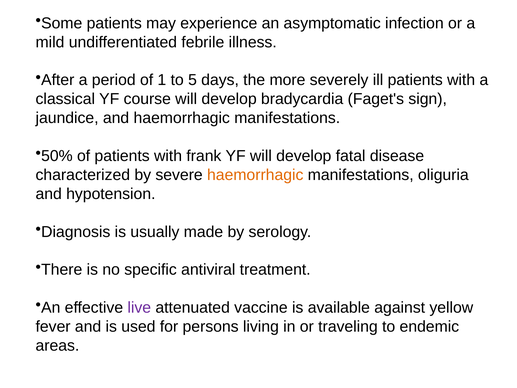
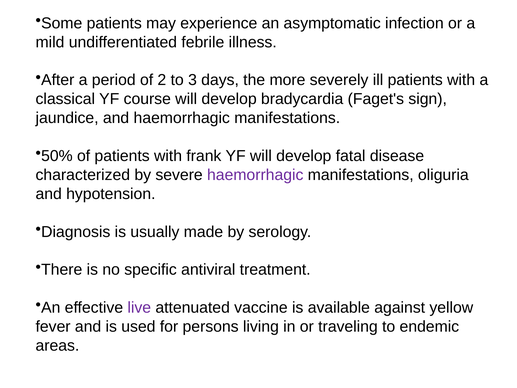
1: 1 -> 2 (162, 80)
5: 5 -> 3 (193, 80)
haemorrhagic colour: orange -> purple (255, 175)
